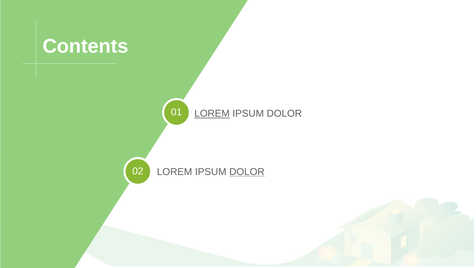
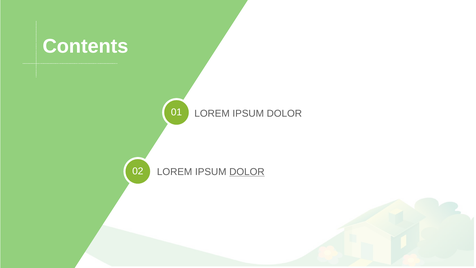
LOREM underline: present -> none (212, 114)
